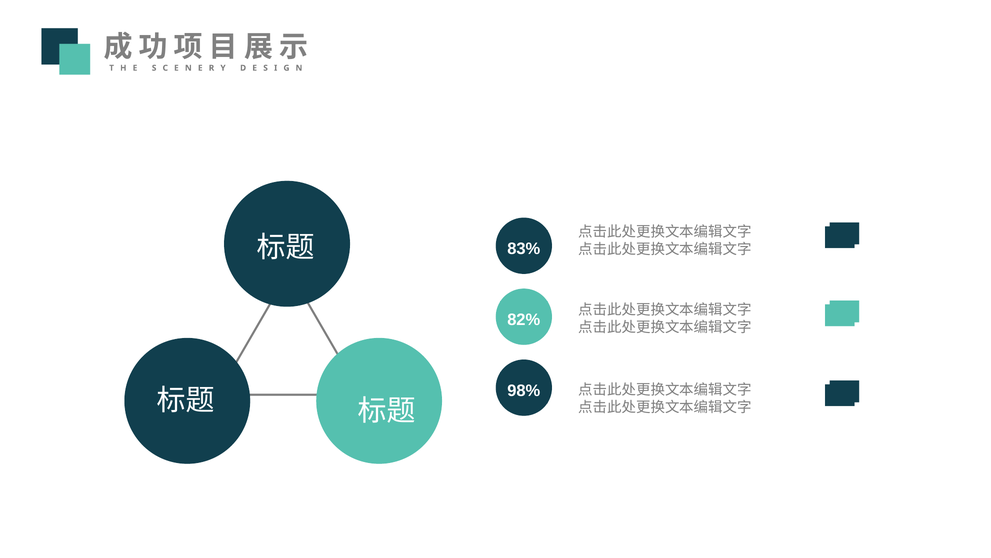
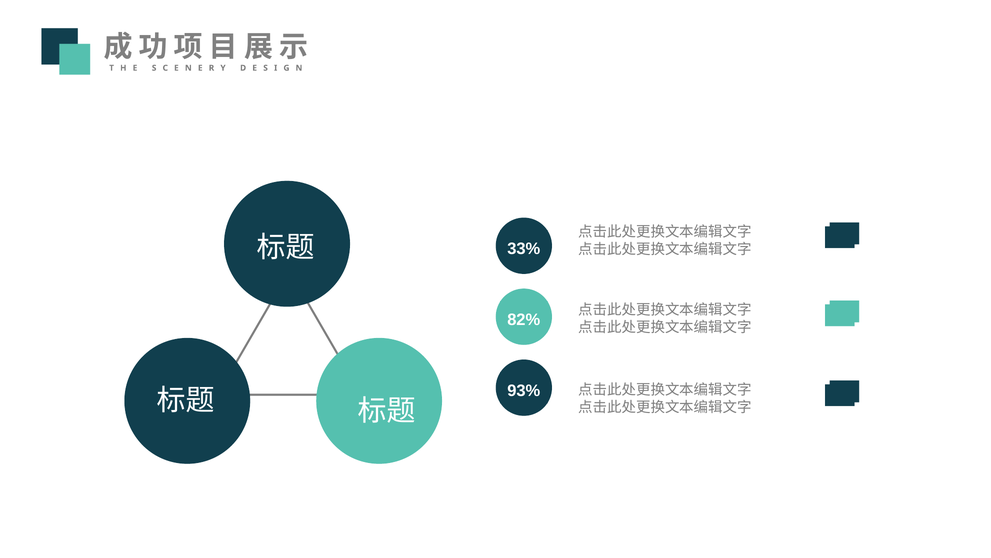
83%: 83% -> 33% (524, 249)
98%: 98% -> 93% (524, 390)
